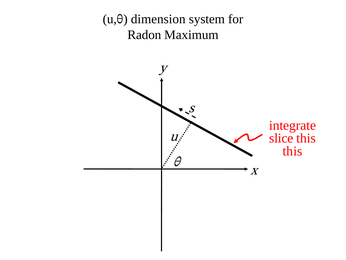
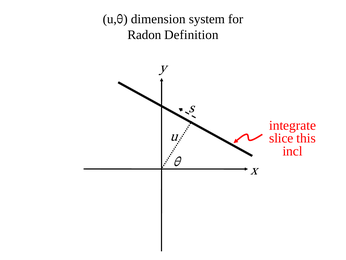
Maximum: Maximum -> Definition (191, 35)
this: this -> incl (293, 151)
